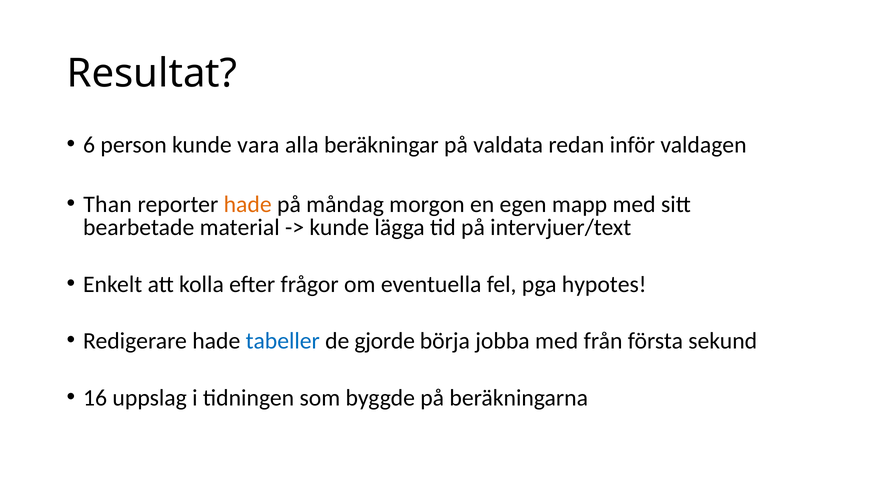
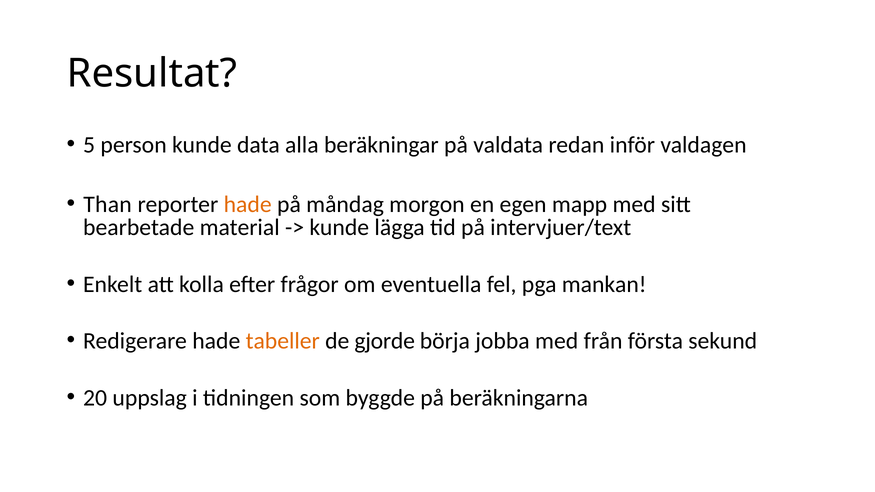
6: 6 -> 5 (89, 145)
vara: vara -> data (258, 145)
hypotes: hypotes -> mankan (604, 284)
tabeller colour: blue -> orange (283, 341)
16: 16 -> 20 (95, 398)
